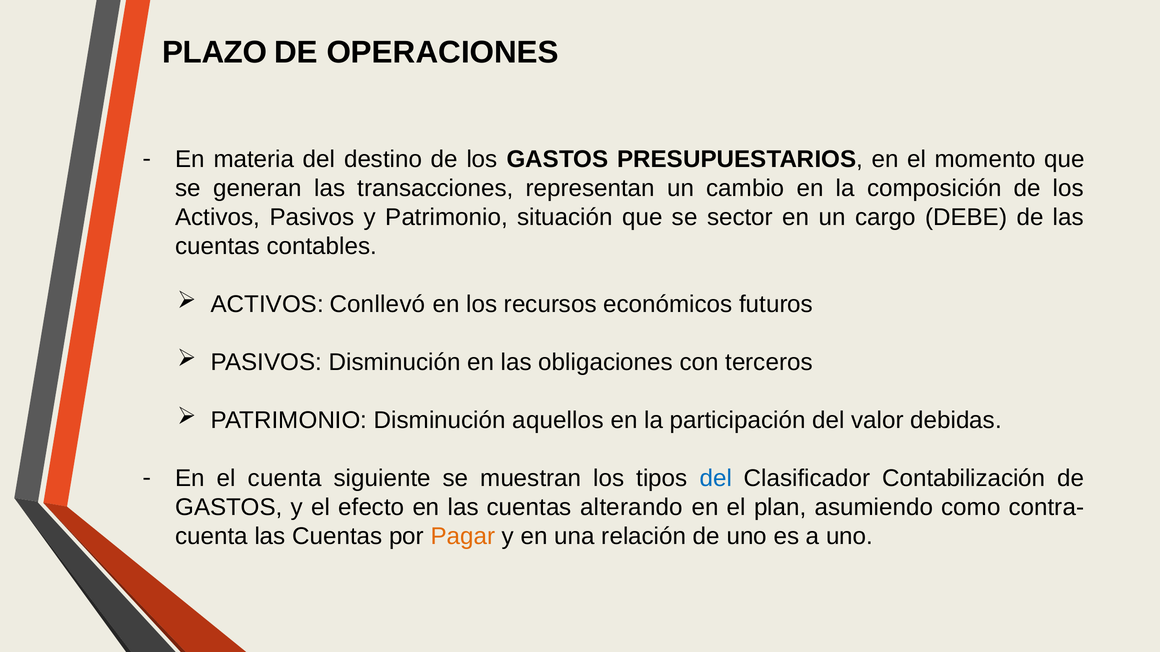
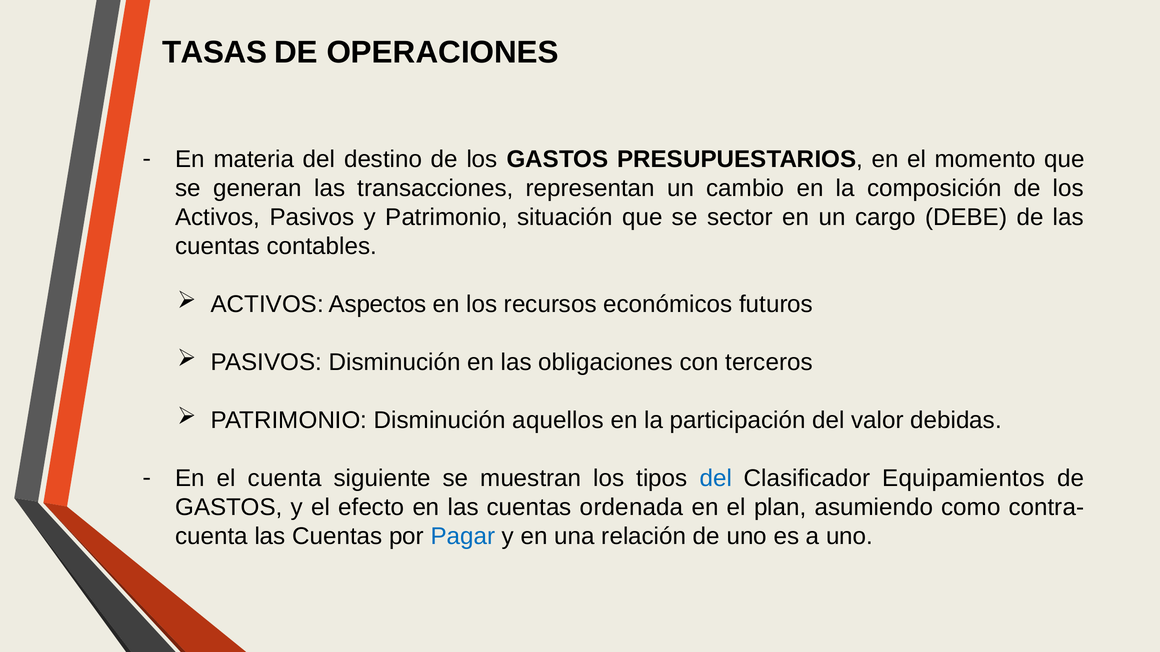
PLAZO: PLAZO -> TASAS (215, 52)
Conllevó: Conllevó -> Aspectos (378, 305)
Contabilización: Contabilización -> Equipamientos (964, 479)
alterando: alterando -> ordenada (632, 508)
Pagar colour: orange -> blue (463, 537)
